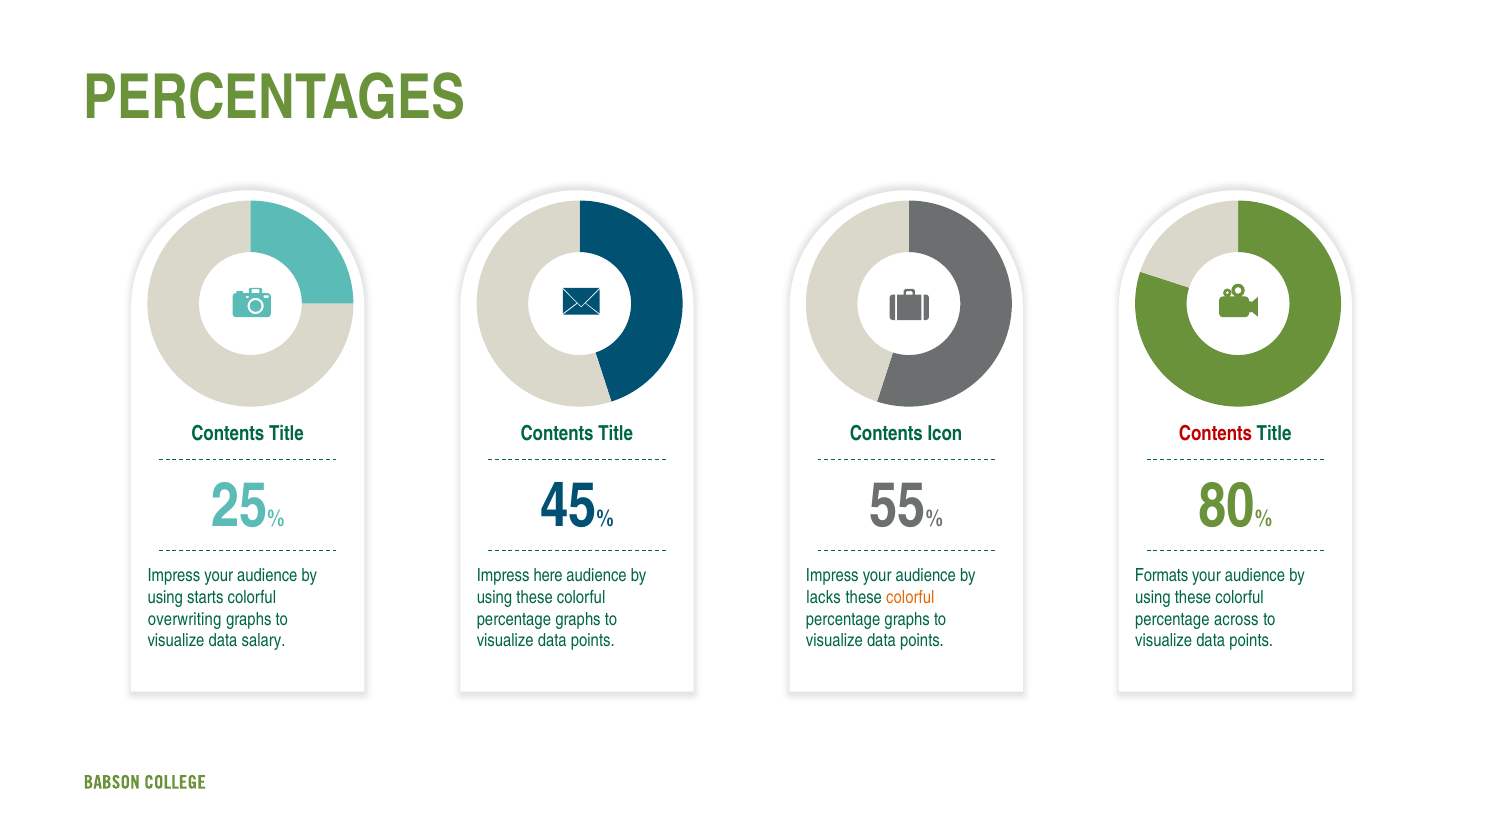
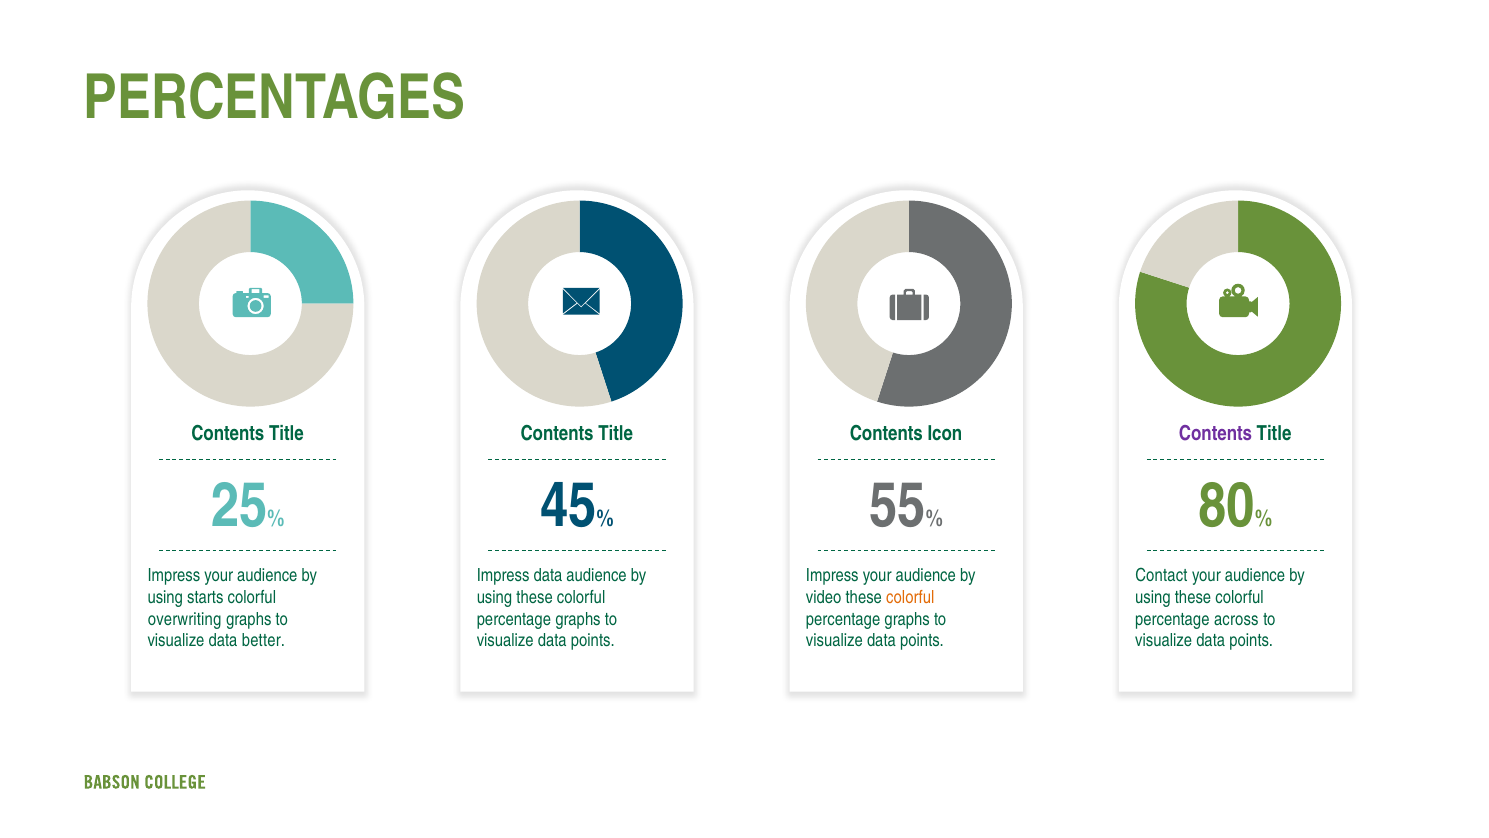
Contents colour: red -> purple (1216, 433)
Impress here: here -> data (548, 575)
Formats: Formats -> Contact (1161, 575)
lacks: lacks -> video (824, 597)
salary: salary -> better (263, 640)
